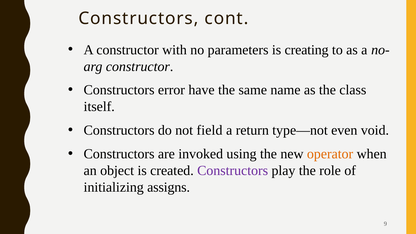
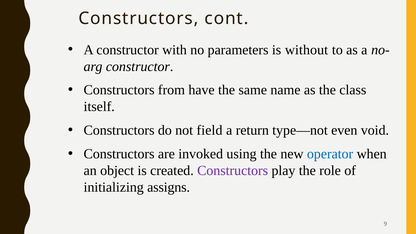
creating: creating -> without (307, 50)
error: error -> from (171, 90)
operator colour: orange -> blue (330, 154)
